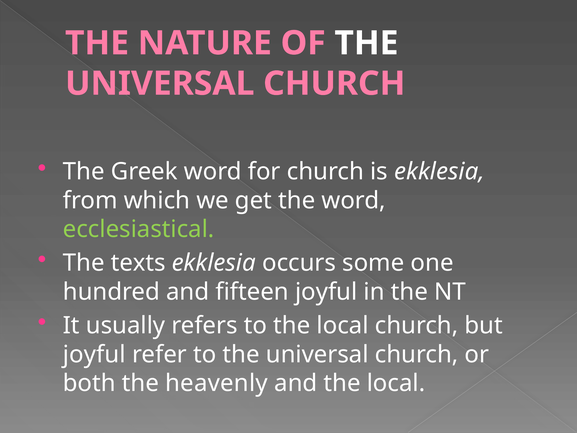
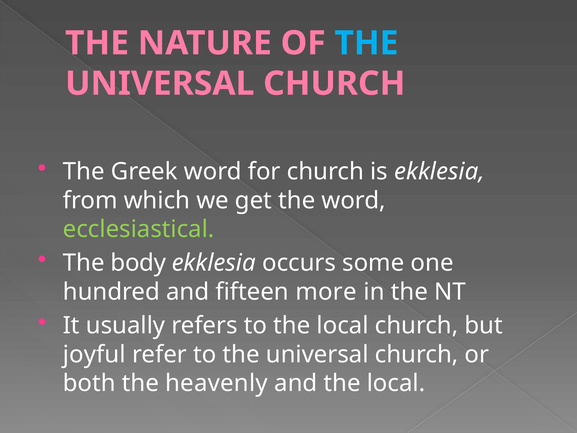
THE colour: white -> light blue (366, 43)
texts: texts -> body (138, 263)
fifteen joyful: joyful -> more (326, 292)
